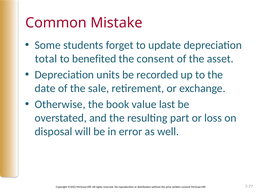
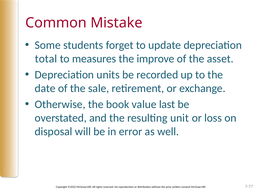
benefited: benefited -> measures (94, 59)
the consent: consent -> improve (156, 59)
part: part -> unit (180, 118)
